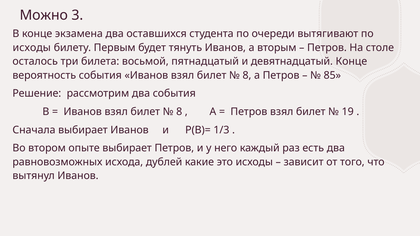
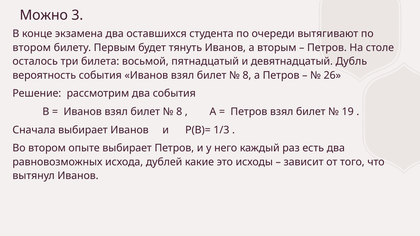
исходы: исходы -> втором (32, 48)
девятнадцатый Конце: Конце -> Дубль (351, 62)
85: 85 -> 26 (332, 75)
